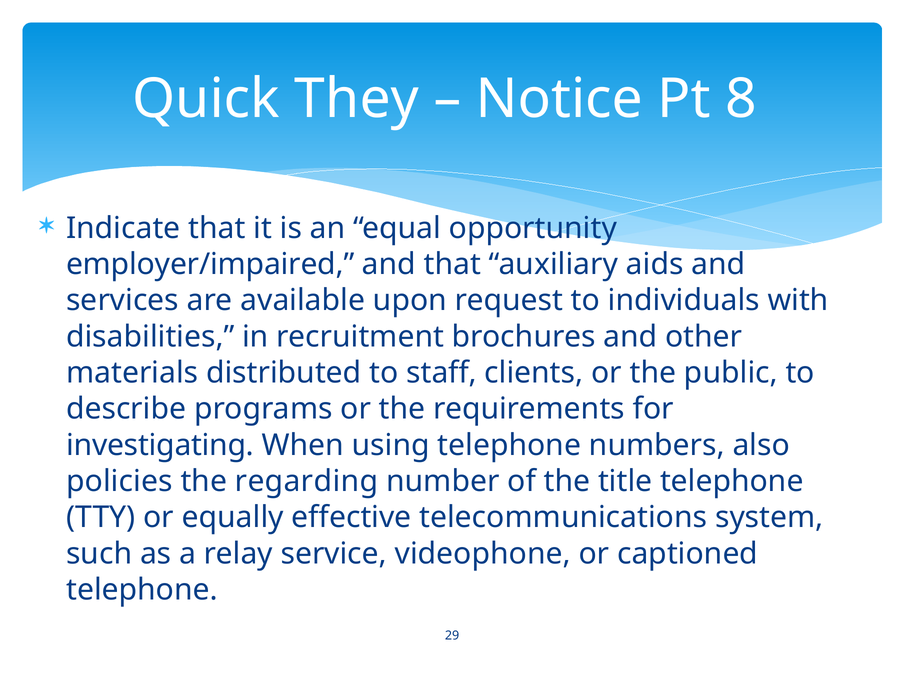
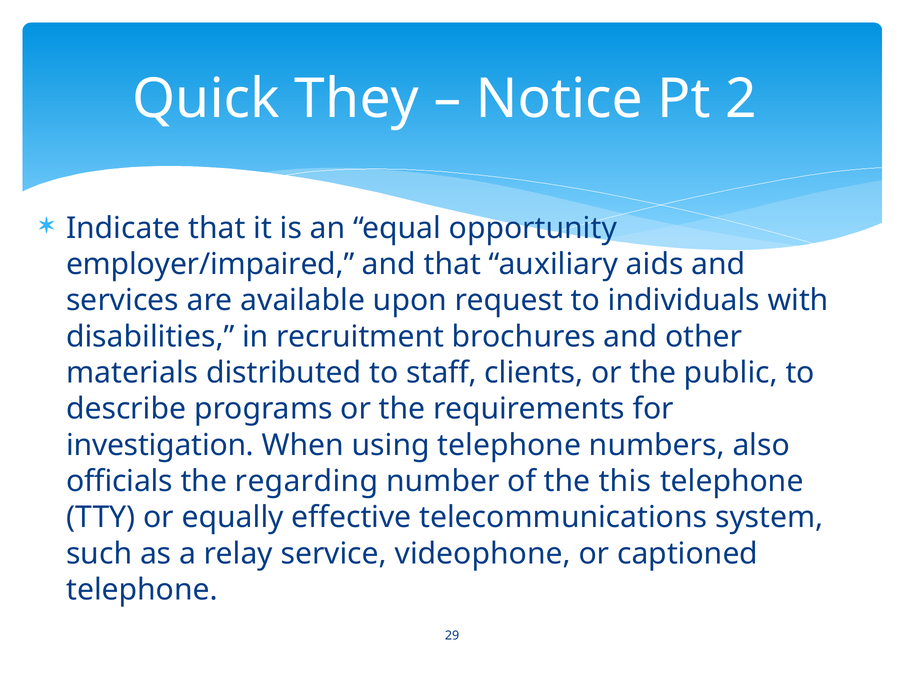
8: 8 -> 2 (741, 99)
investigating: investigating -> investigation (160, 445)
policies: policies -> officials (120, 481)
title: title -> this (625, 481)
